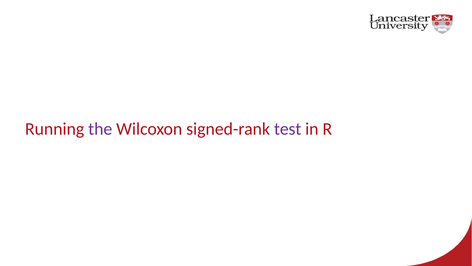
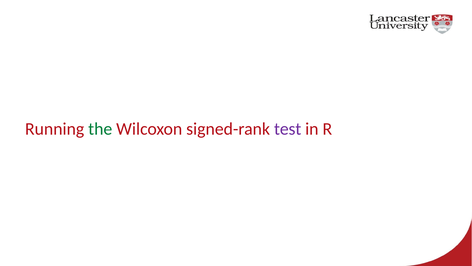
the colour: purple -> green (100, 129)
